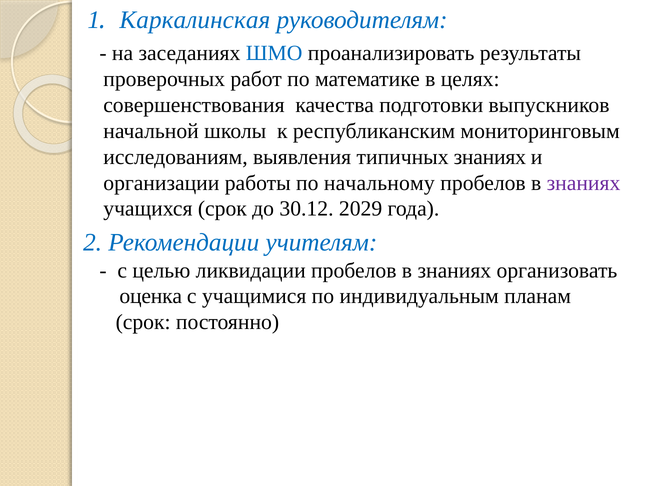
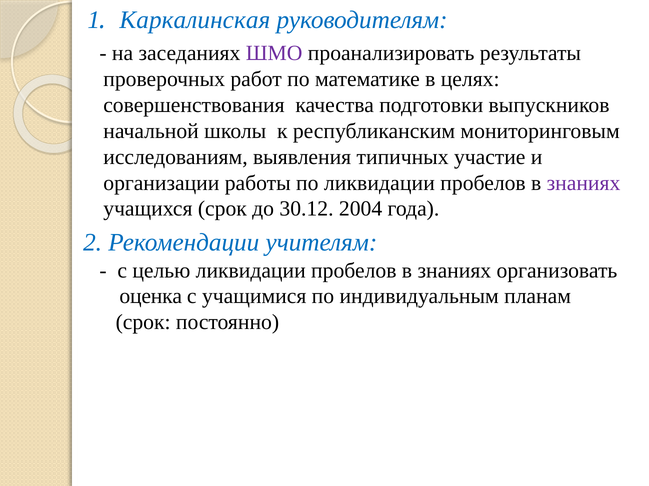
ШМО colour: blue -> purple (274, 53)
типичных знаниях: знаниях -> участие (490, 157)
по начальному: начальному -> ликвидации (379, 183)
2029: 2029 -> 2004 (361, 209)
